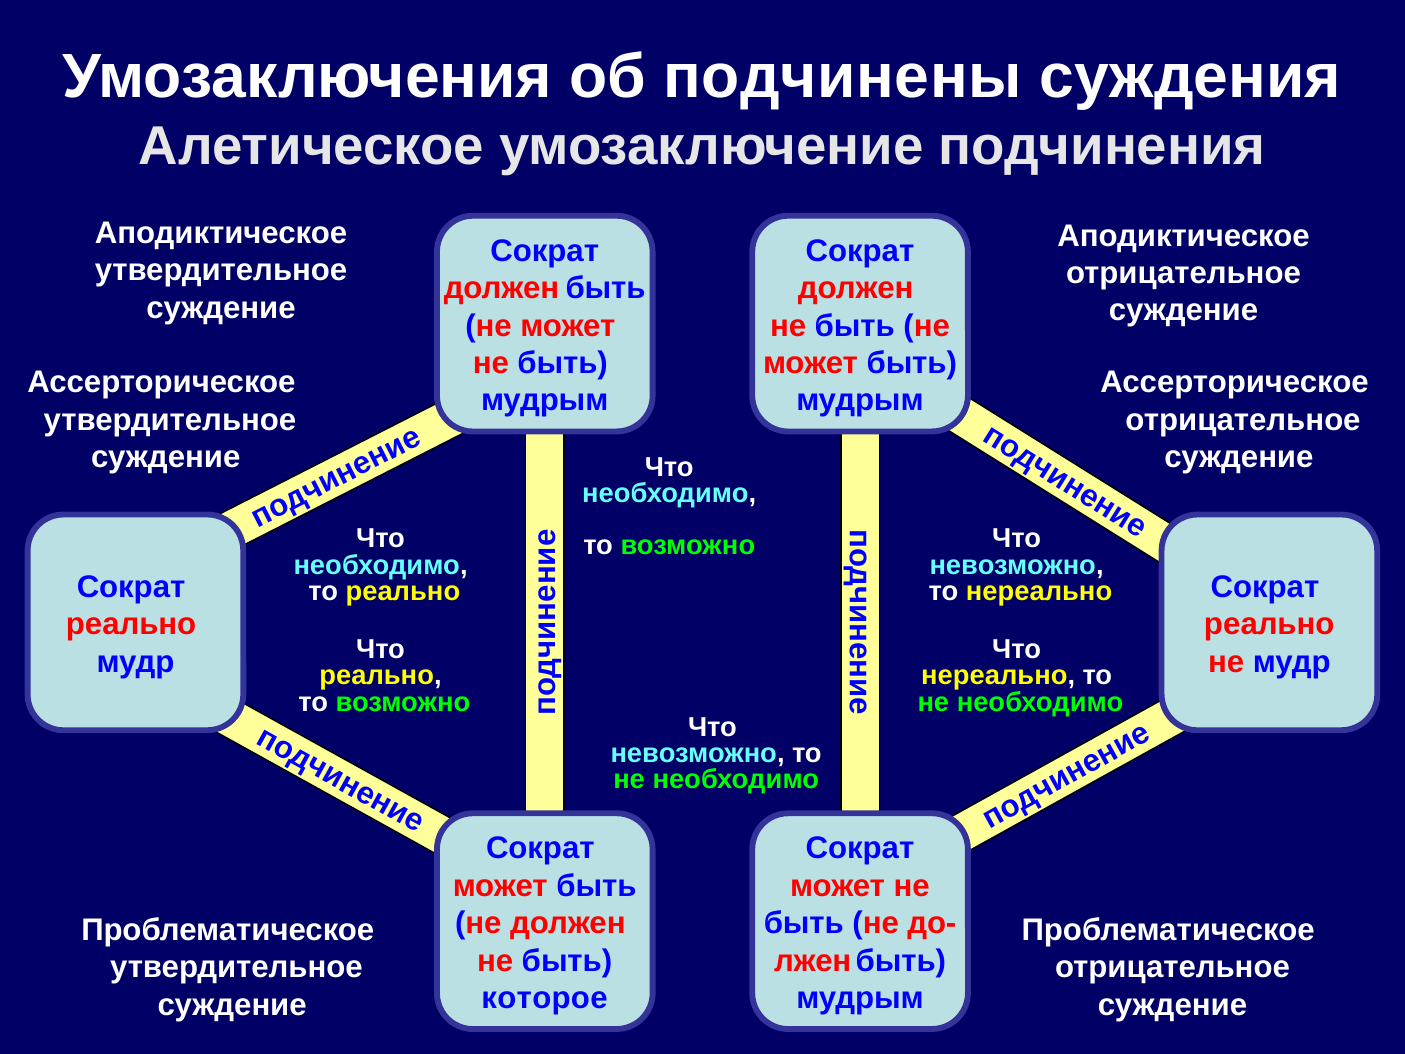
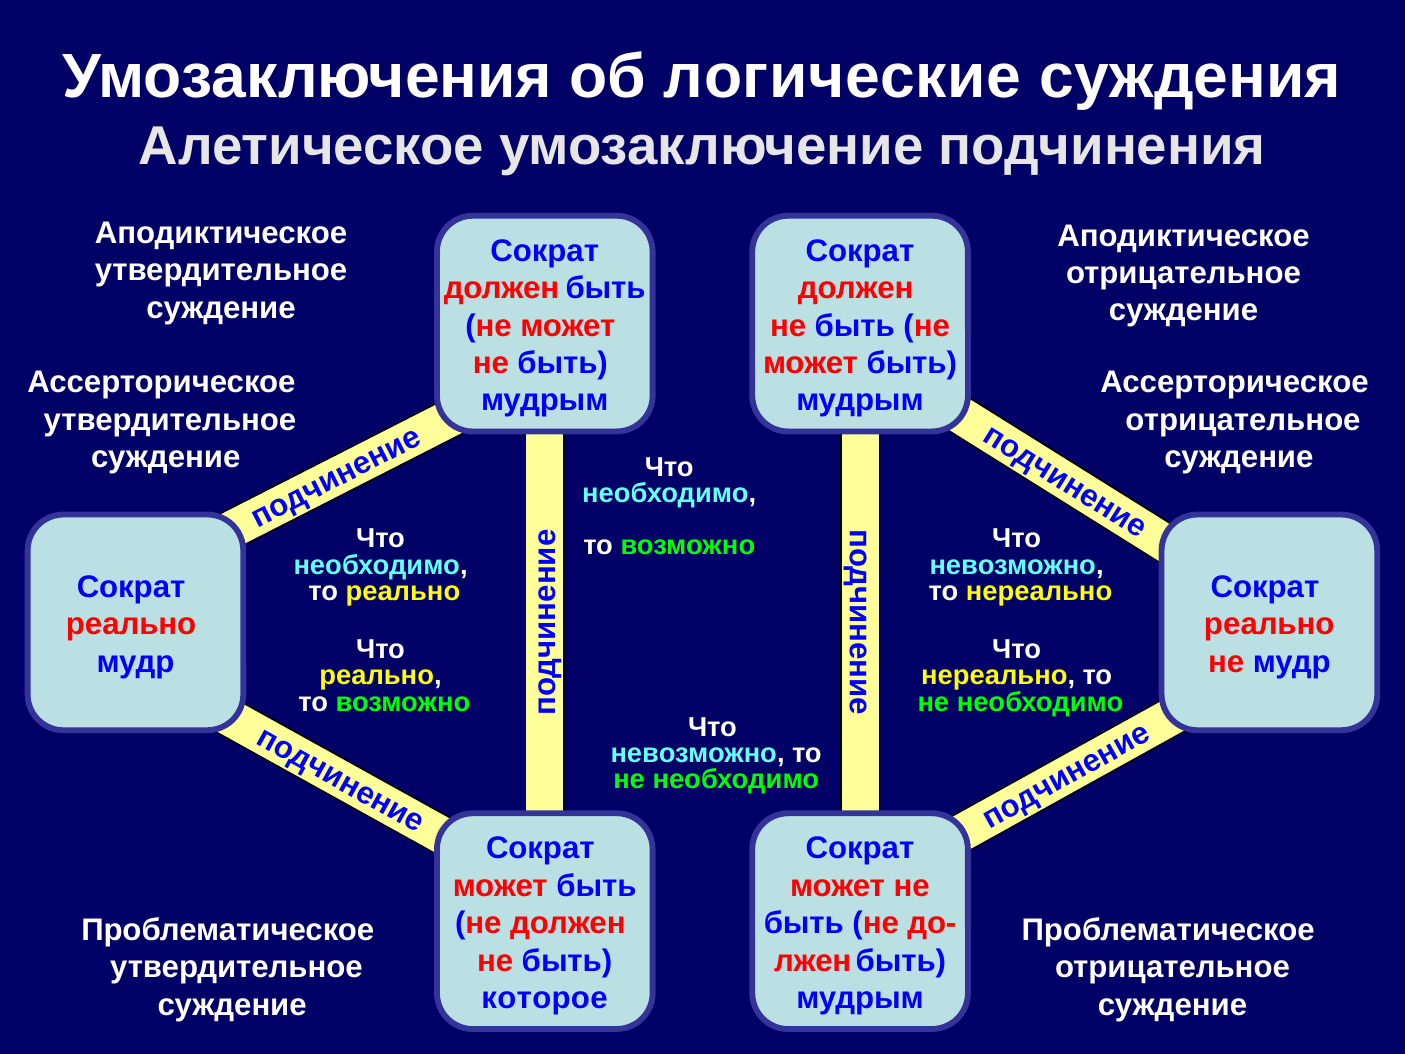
подчинены: подчинены -> логические (843, 77)
